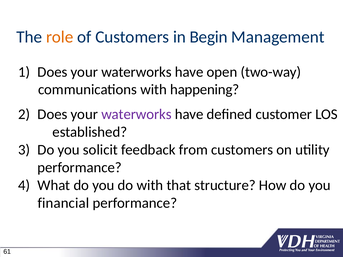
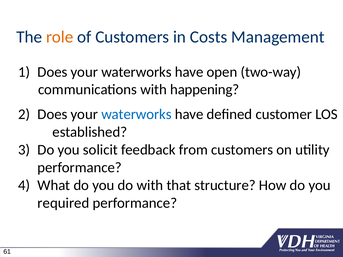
Begin: Begin -> Costs (209, 37)
waterworks colour: purple -> blue (136, 114)
financial: financial -> required (63, 203)
